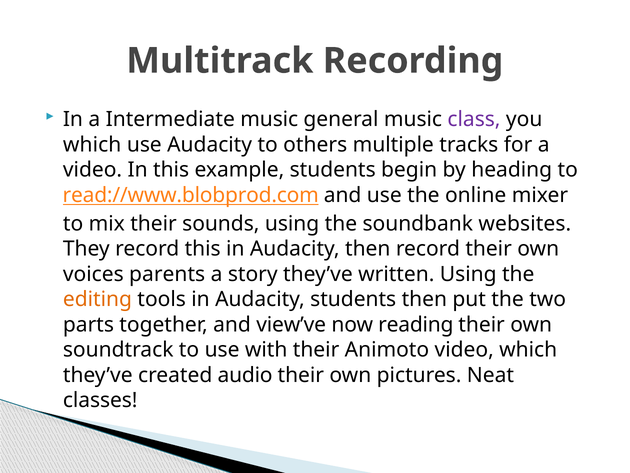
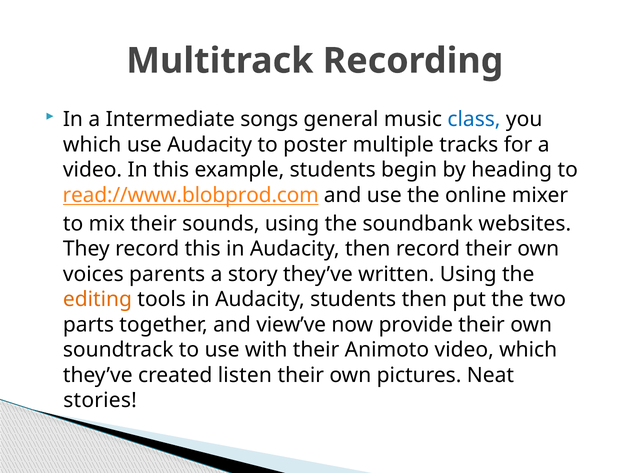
Intermediate music: music -> songs (269, 119)
class colour: purple -> blue (474, 119)
others: others -> poster (315, 144)
reading: reading -> provide (416, 324)
audio: audio -> listen (245, 375)
classes: classes -> stories (100, 400)
